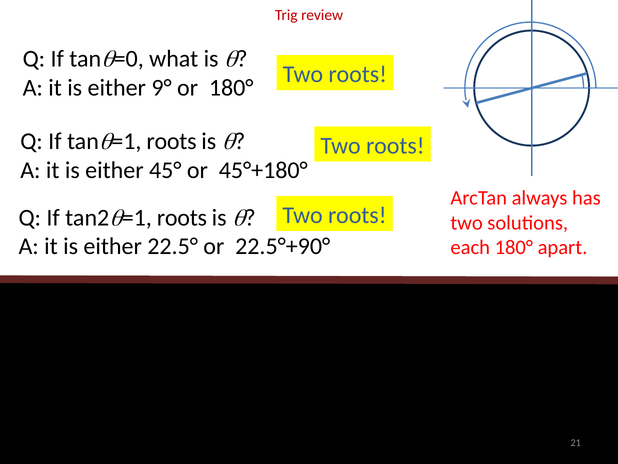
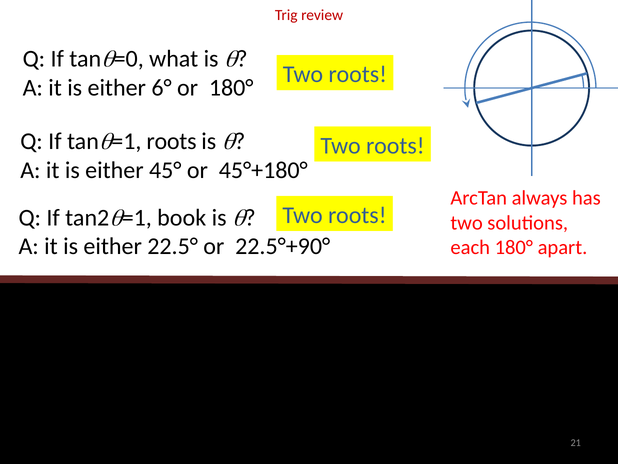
9°: 9° -> 6° (162, 88)
tan2q=1 roots: roots -> book (182, 217)
